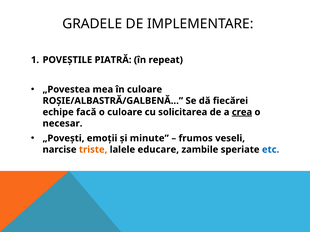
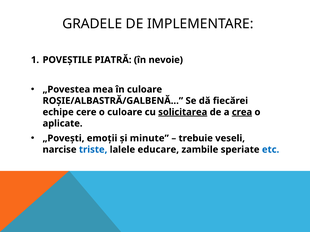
repeat: repeat -> nevoie (166, 60)
facă: facă -> cere (86, 112)
solicitarea underline: none -> present (183, 112)
necesar: necesar -> aplicate (63, 124)
frumos: frumos -> trebuie (196, 138)
triste colour: orange -> blue (93, 150)
